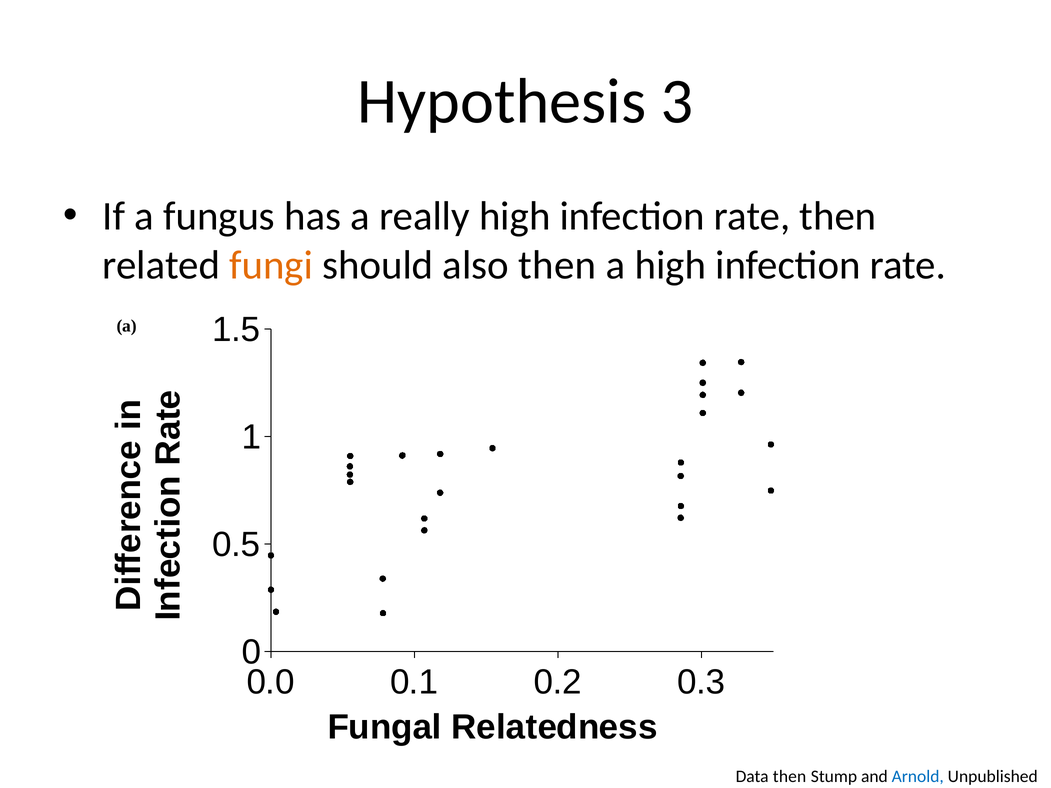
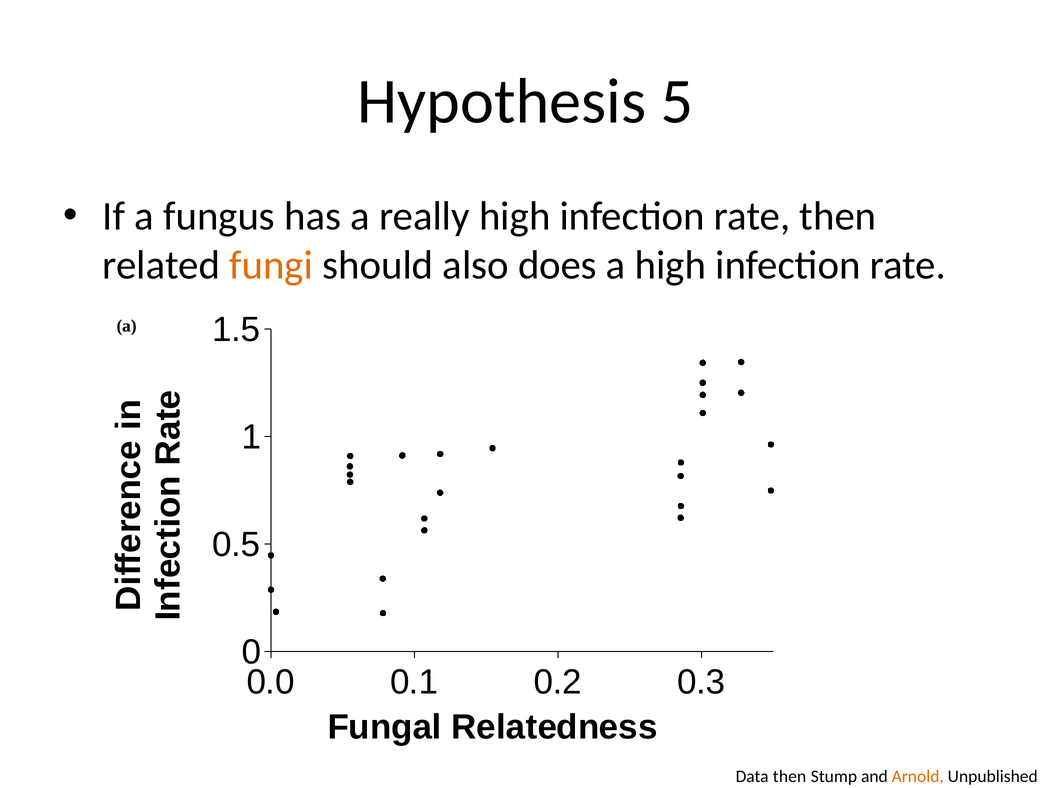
3: 3 -> 5 (677, 102)
also then: then -> does (557, 265)
Arnold colour: blue -> orange (918, 777)
